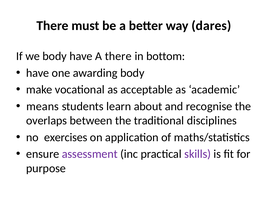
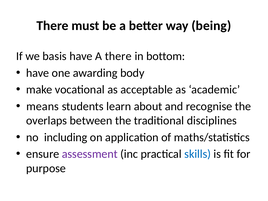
dares: dares -> being (211, 26)
we body: body -> basis (55, 56)
exercises: exercises -> including (66, 137)
skills colour: purple -> blue (198, 154)
